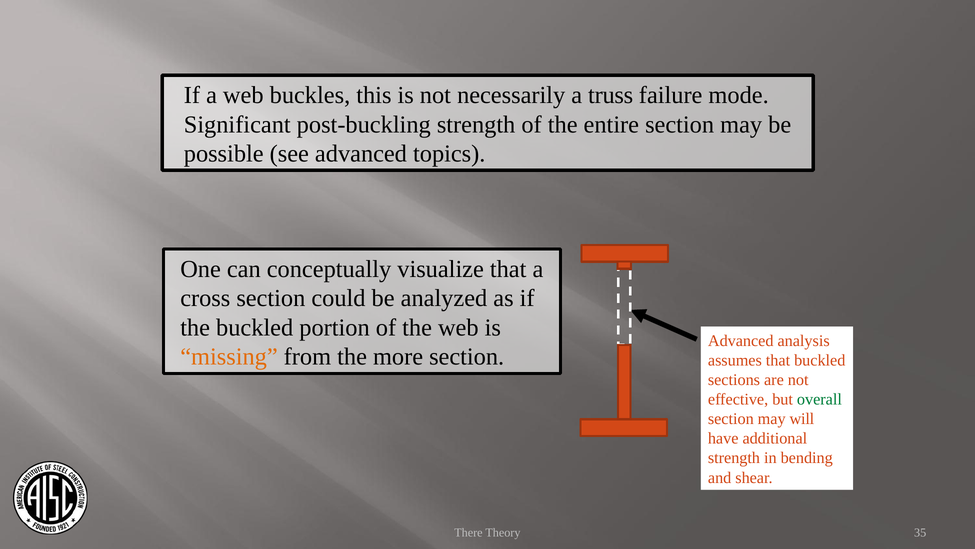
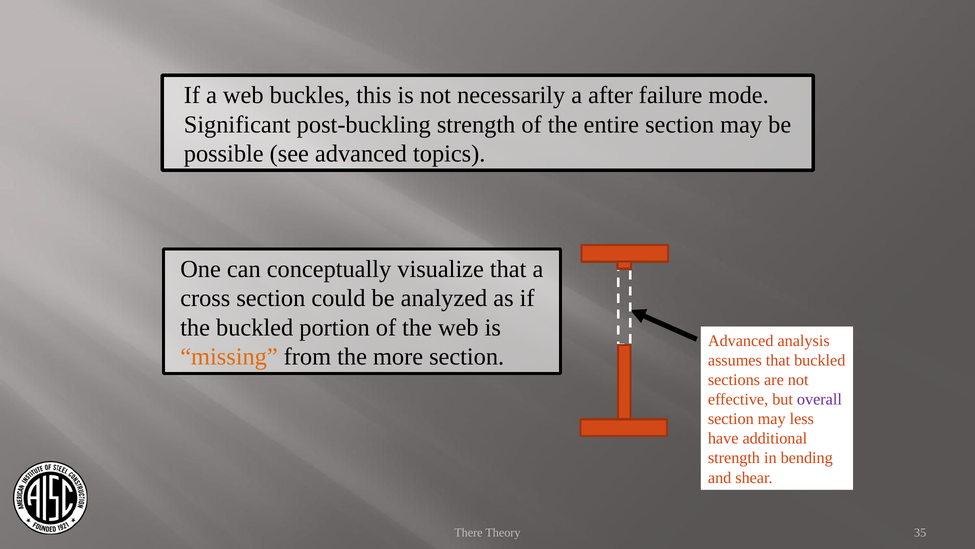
truss: truss -> after (611, 95)
overall colour: green -> purple (819, 399)
will: will -> less (802, 419)
